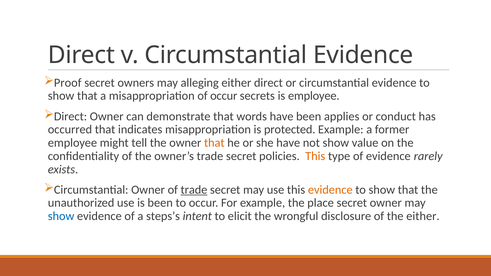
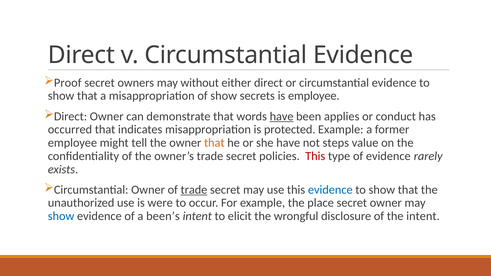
alleging: alleging -> without (200, 83)
of occur: occur -> show (224, 96)
have underline: none -> present (282, 116)
not show: show -> steps (336, 143)
This colour: orange -> red (315, 156)
evidence colour: orange -> blue (330, 190)
is been: been -> were (160, 203)
steps’s: steps’s -> been’s (163, 216)
the either: either -> intent (423, 216)
